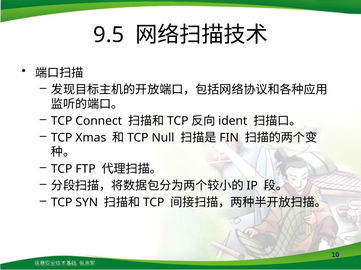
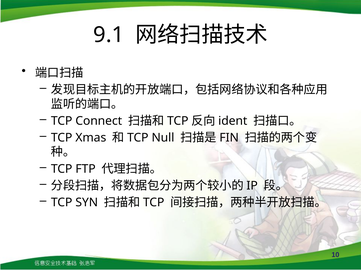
9.5: 9.5 -> 9.1 (109, 35)
